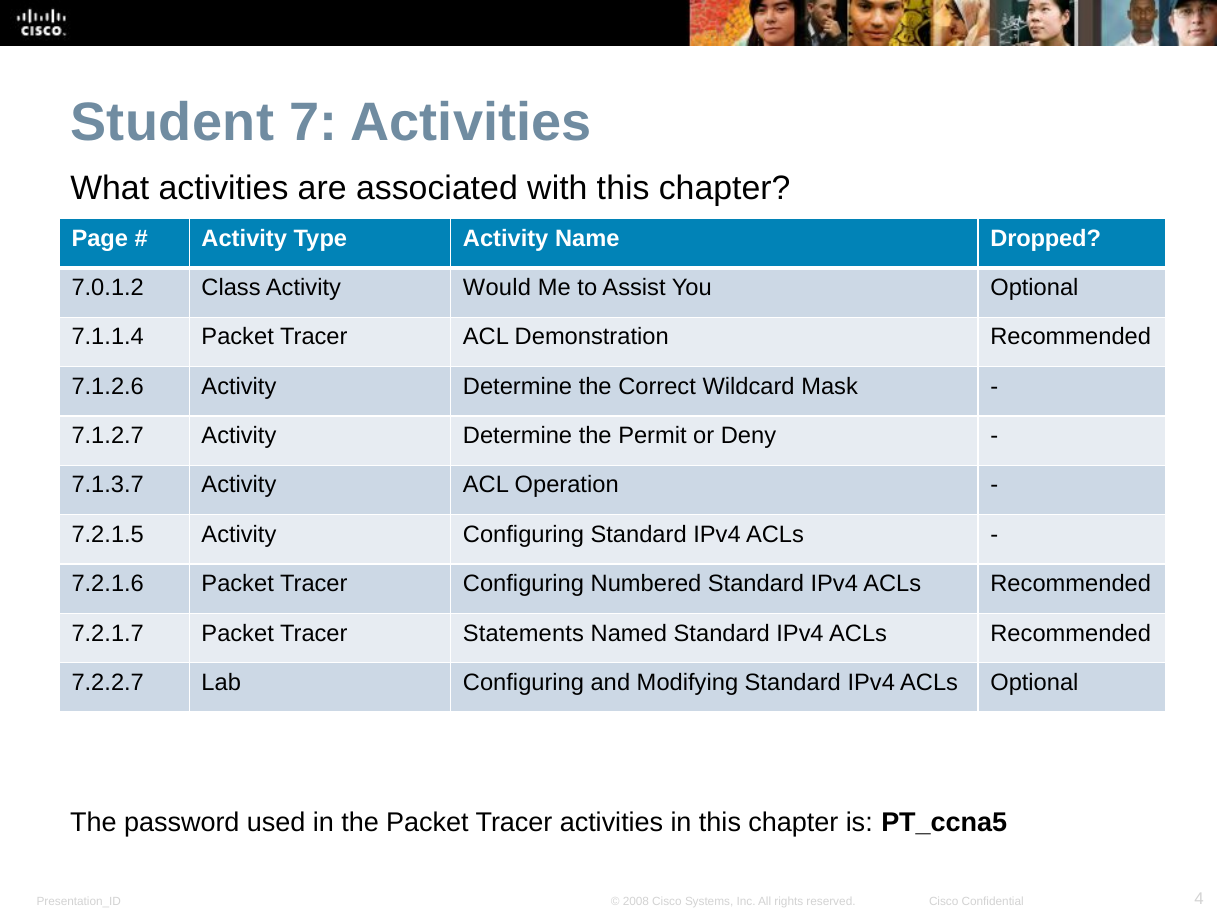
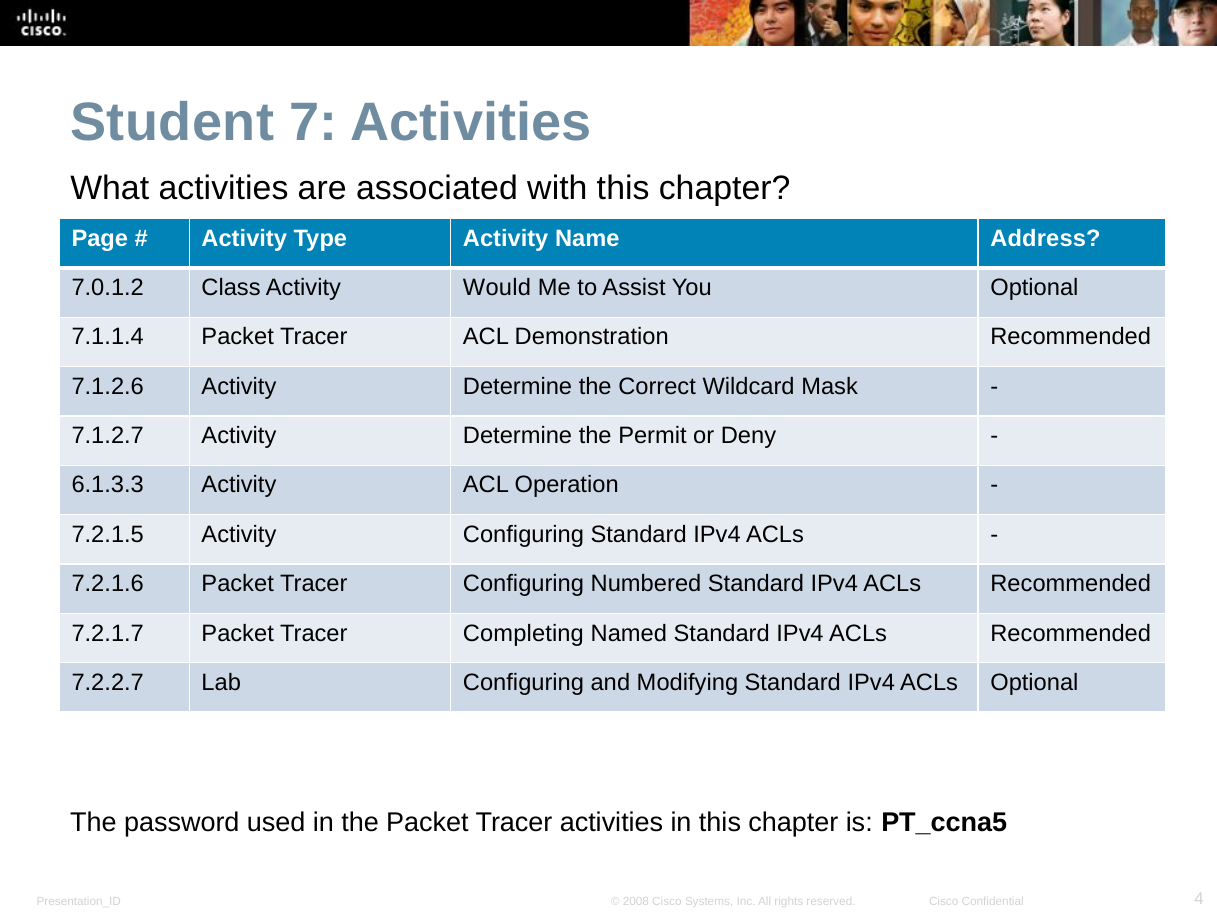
Dropped: Dropped -> Address (1045, 238)
7.1.3.7: 7.1.3.7 -> 6.1.3.3 (108, 485)
Statements: Statements -> Completing (523, 633)
